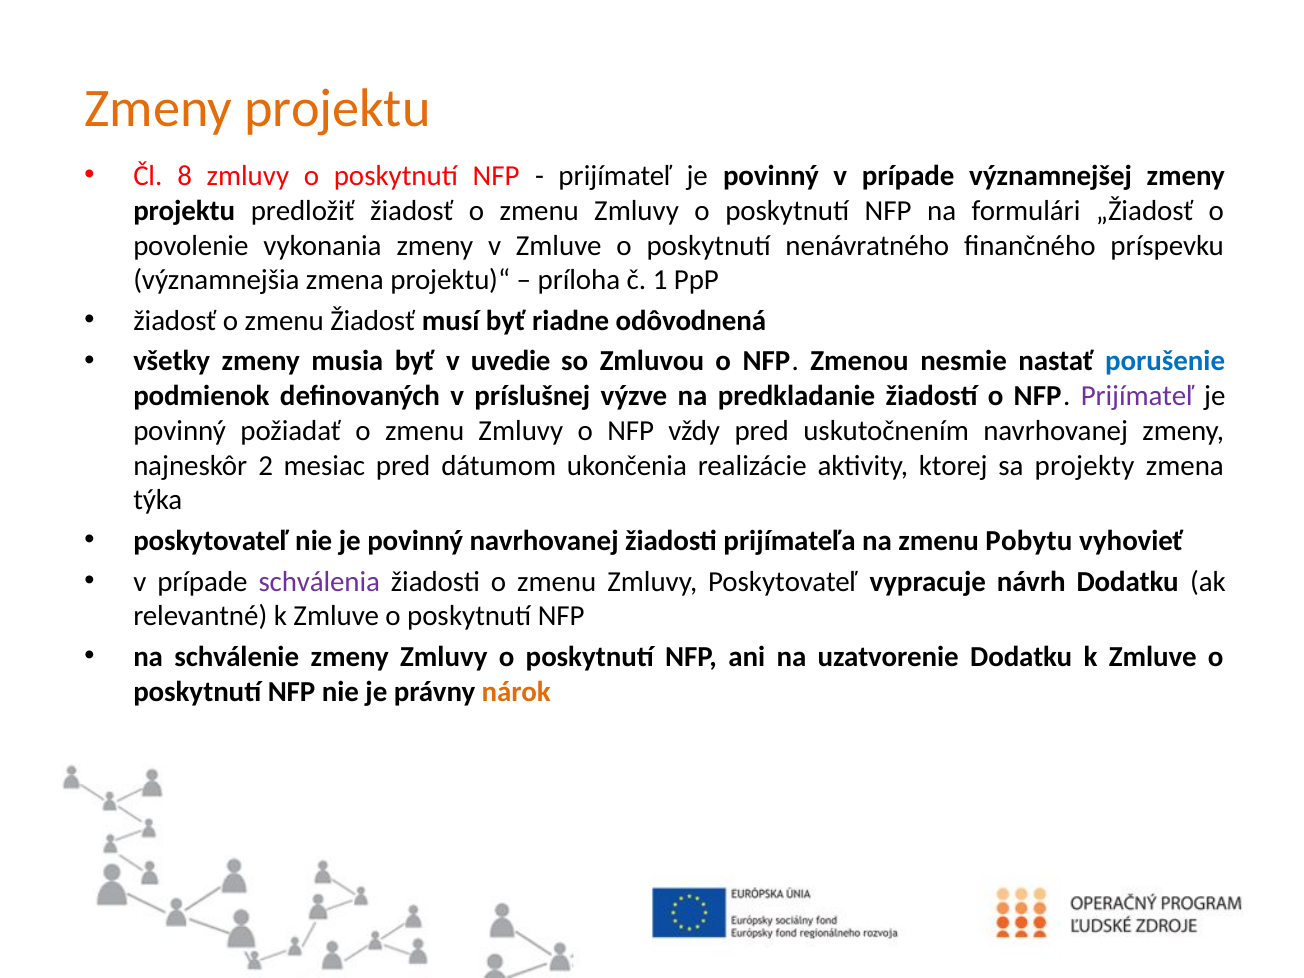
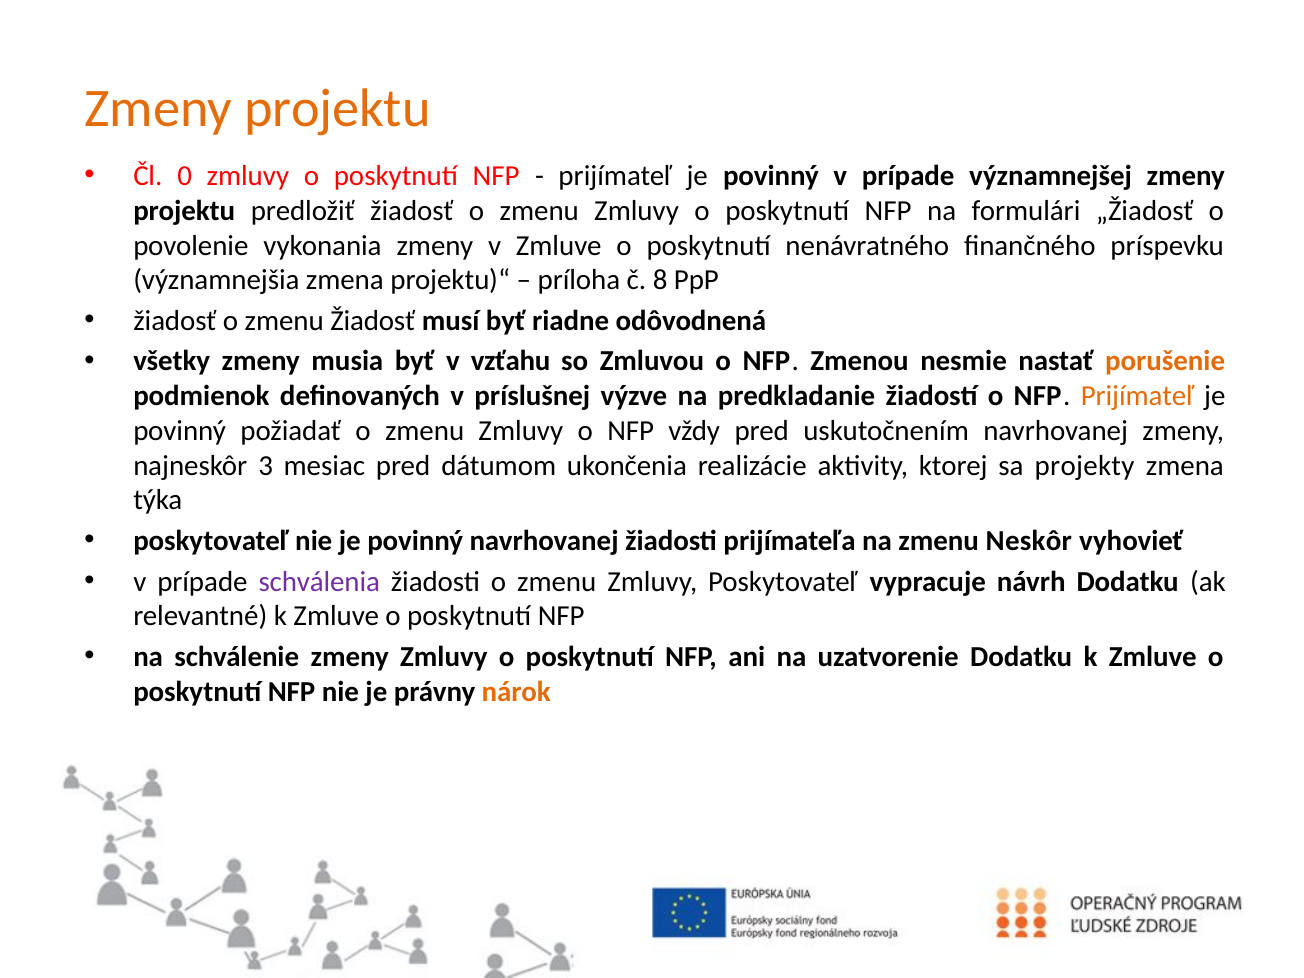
8: 8 -> 0 (185, 176)
1: 1 -> 8 (660, 280)
uvedie: uvedie -> vzťahu (511, 361)
porušenie colour: blue -> orange (1165, 361)
Prijímateľ colour: purple -> orange (1137, 396)
2: 2 -> 3 (266, 466)
Pobytu: Pobytu -> Neskôr (1029, 541)
